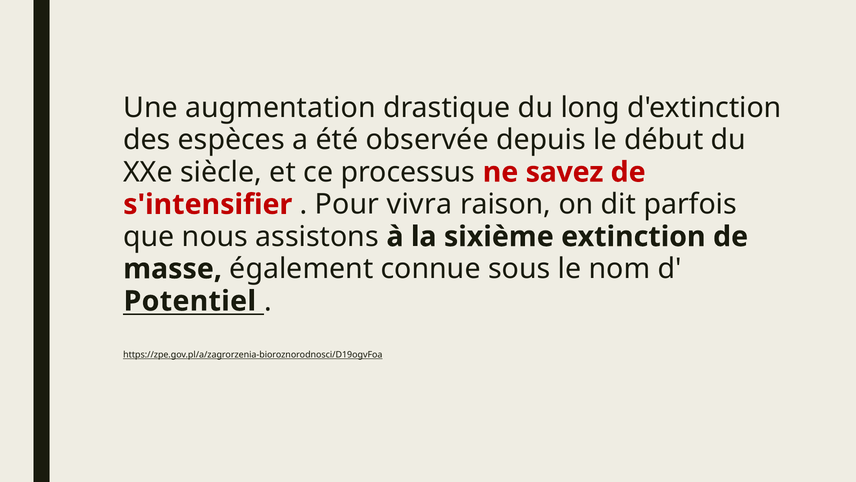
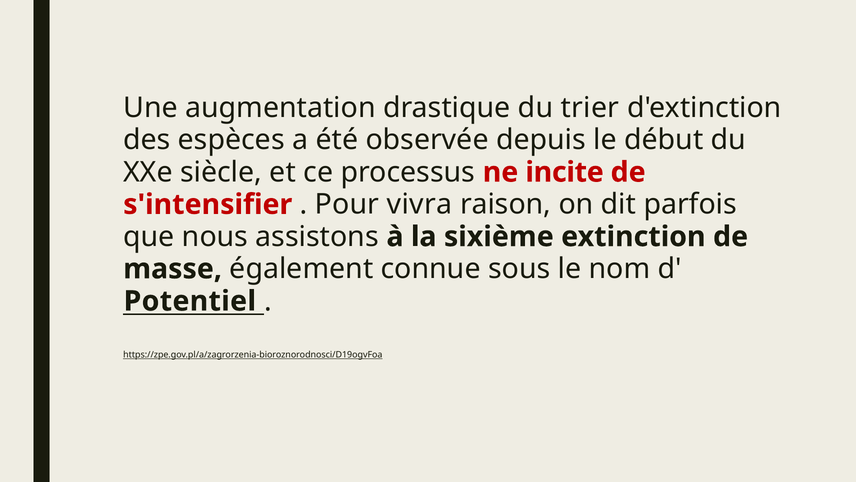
long: long -> trier (590, 108)
savez: savez -> incite (565, 172)
